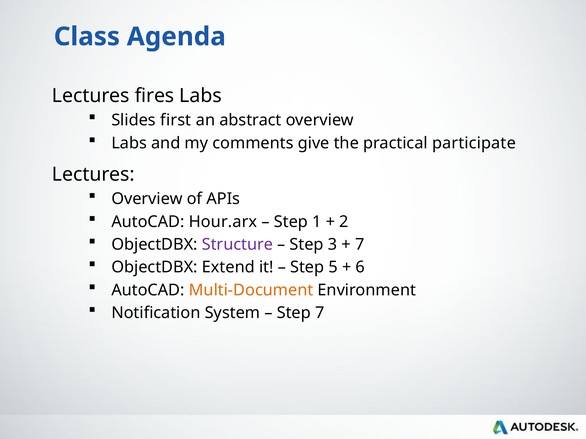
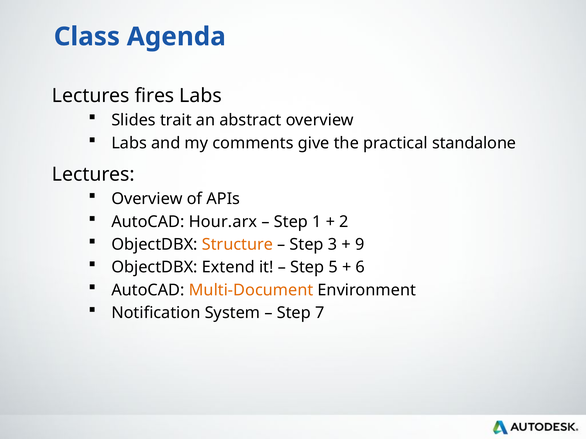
first: first -> trait (176, 120)
participate: participate -> standalone (474, 143)
Structure colour: purple -> orange (237, 245)
7: 7 -> 9 (360, 245)
